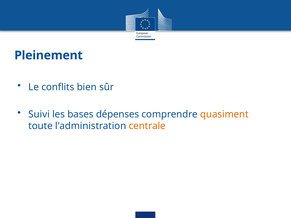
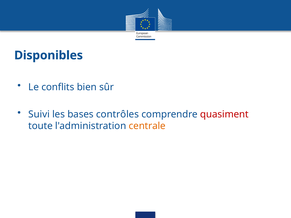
Pleinement: Pleinement -> Disponibles (49, 55)
dépenses: dépenses -> contrôles (117, 114)
quasiment colour: orange -> red (224, 114)
